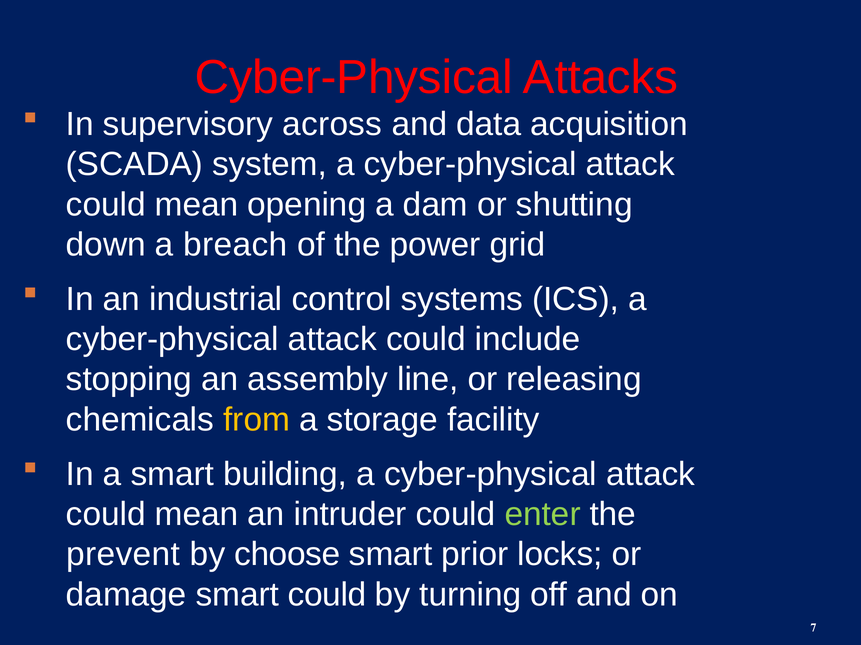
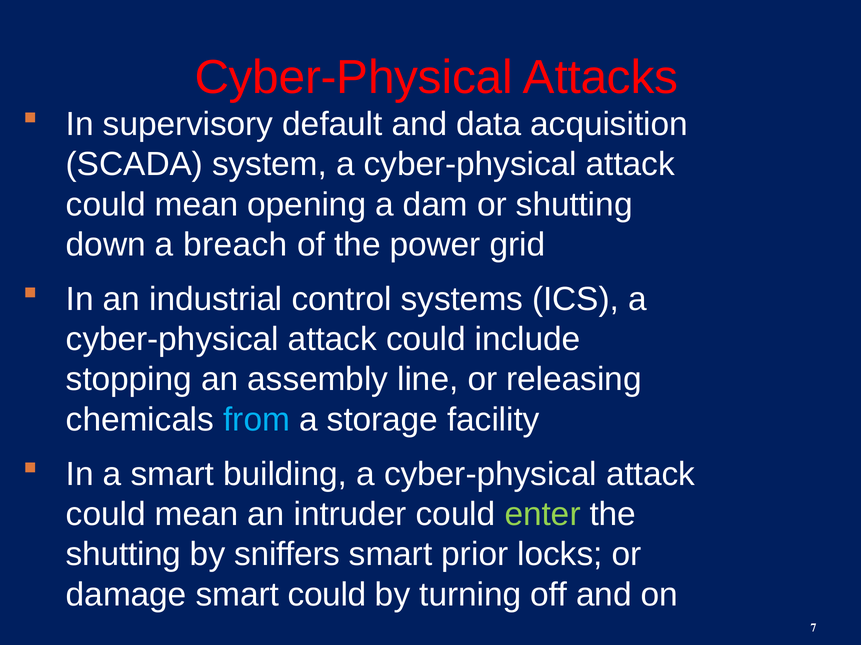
across: across -> default (332, 124)
from colour: yellow -> light blue (257, 420)
prevent: prevent -> shutting (124, 555)
choose: choose -> sniffers (287, 555)
